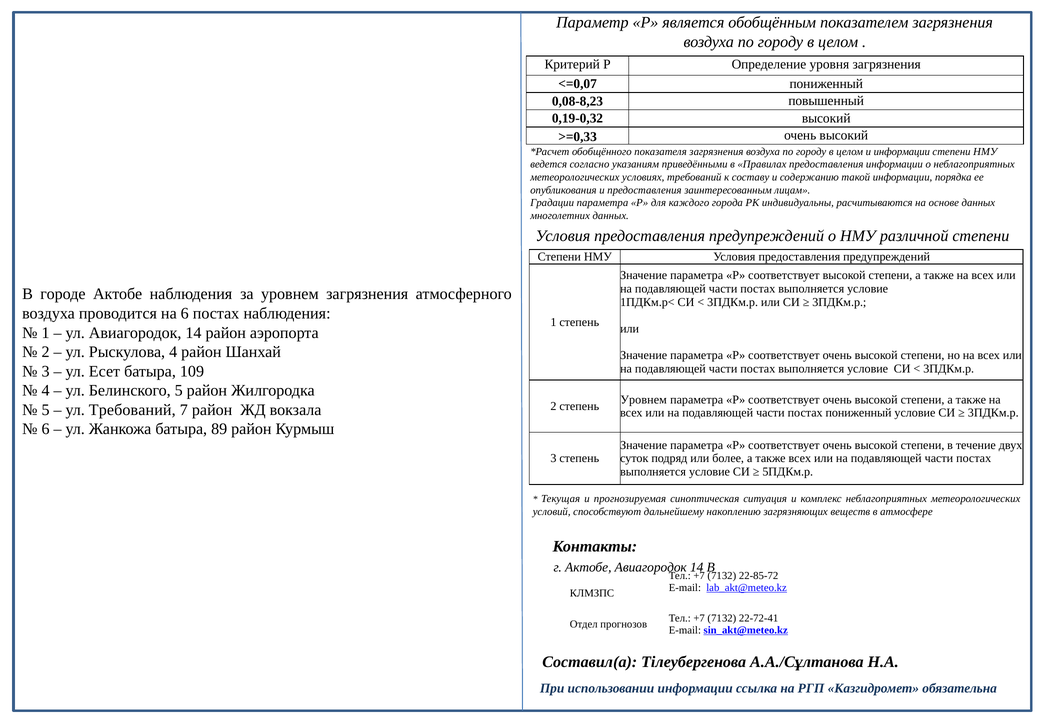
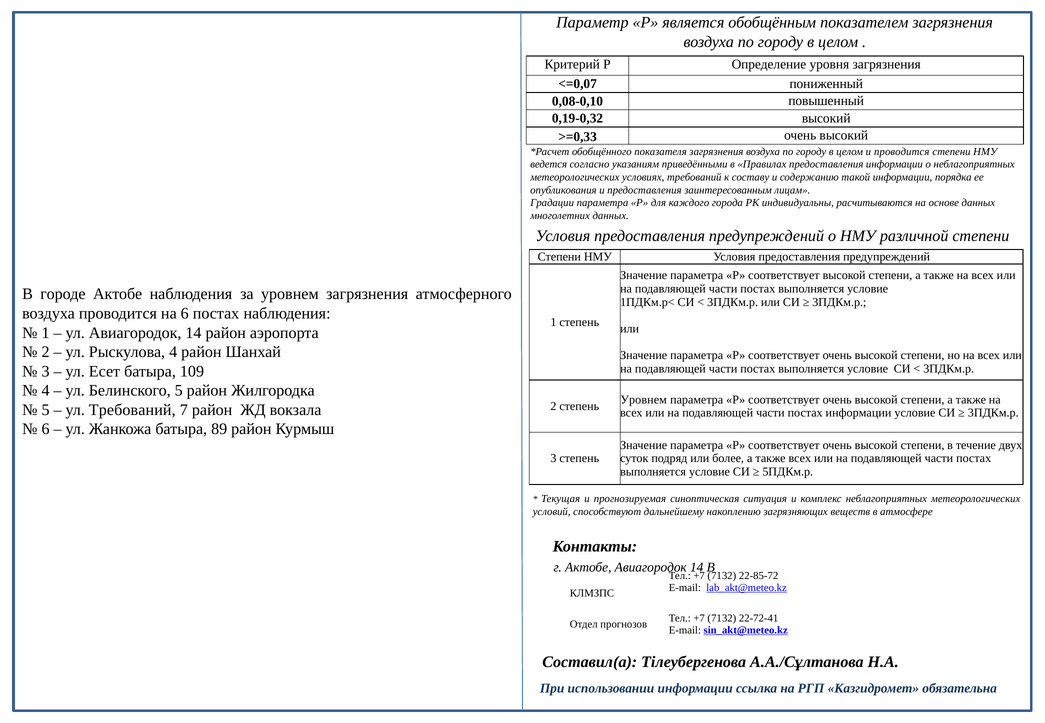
0,08-8,23: 0,08-8,23 -> 0,08-0,10 (578, 101)
и информации: информации -> проводится (902, 152)
постах пониженный: пониженный -> информации (859, 413)
